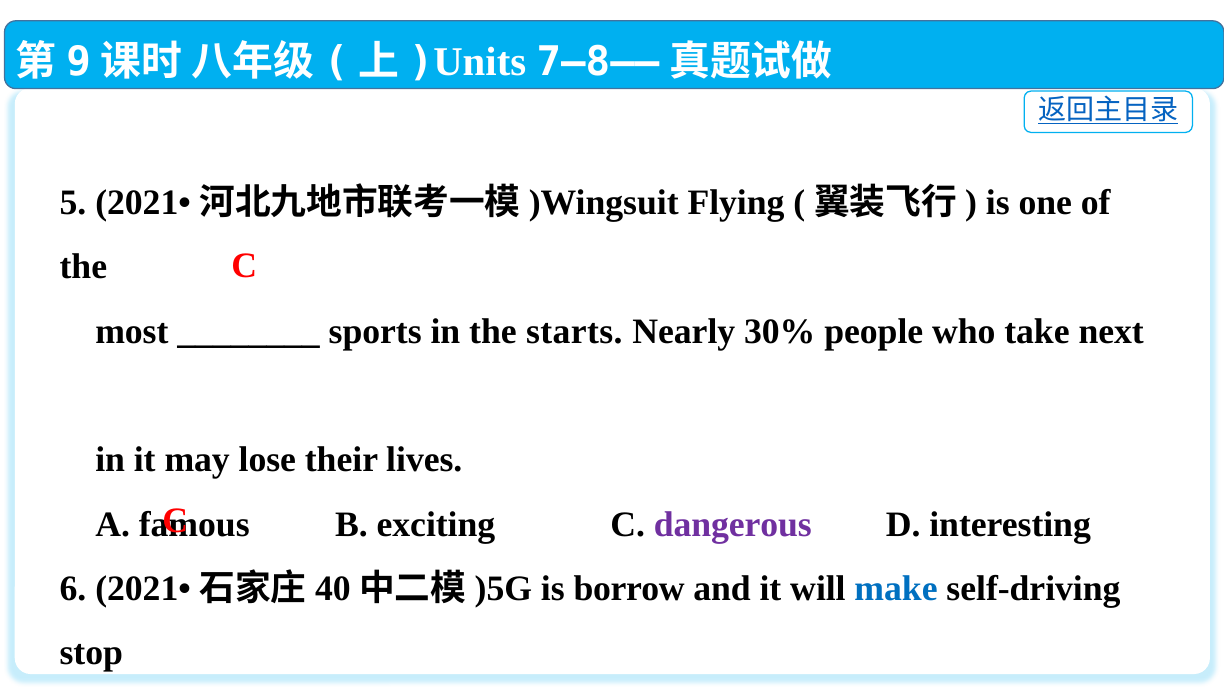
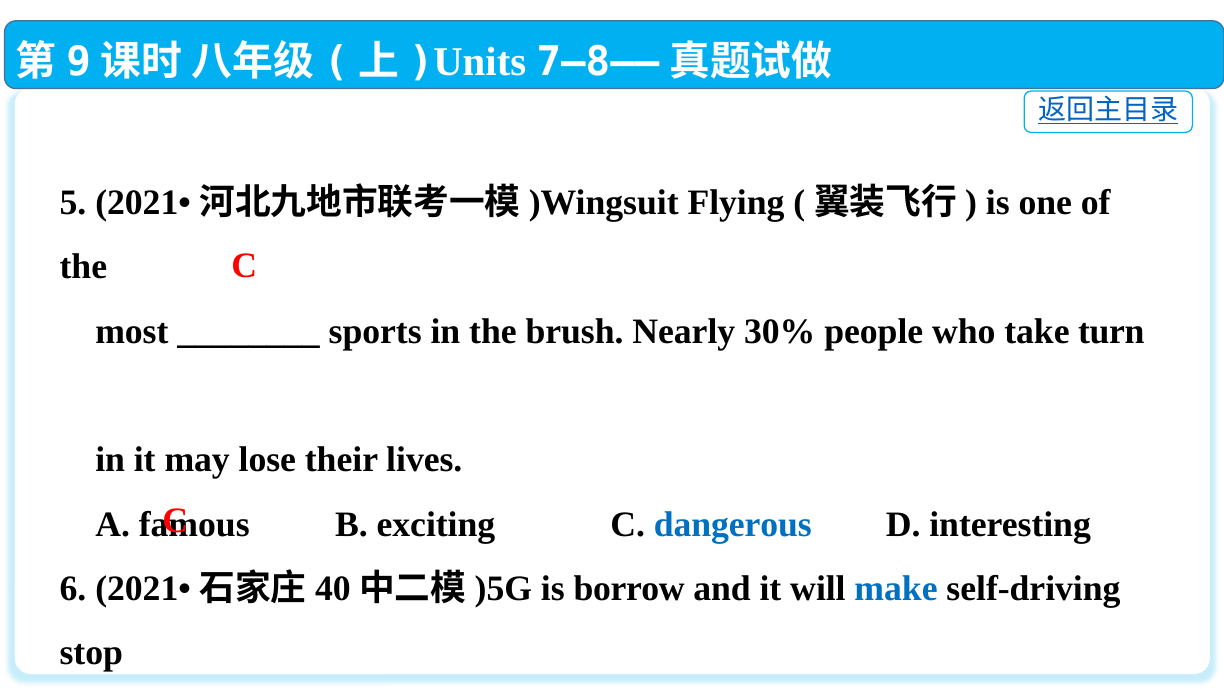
starts: starts -> brush (575, 331)
next: next -> turn (1111, 331)
dangerous colour: purple -> blue (733, 524)
